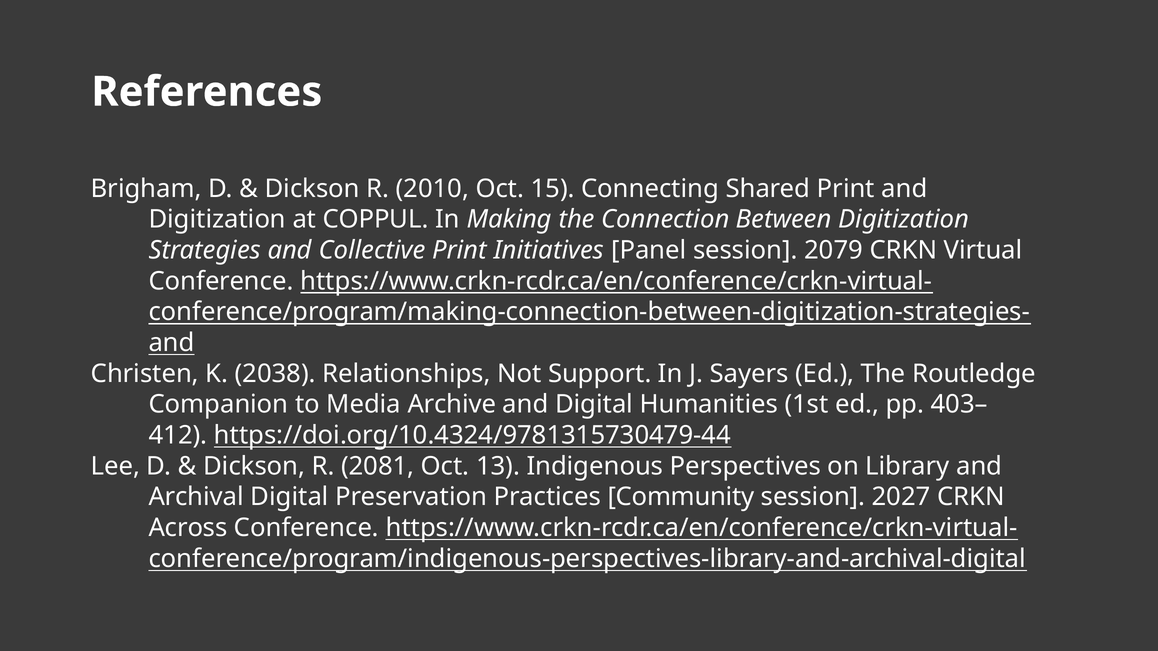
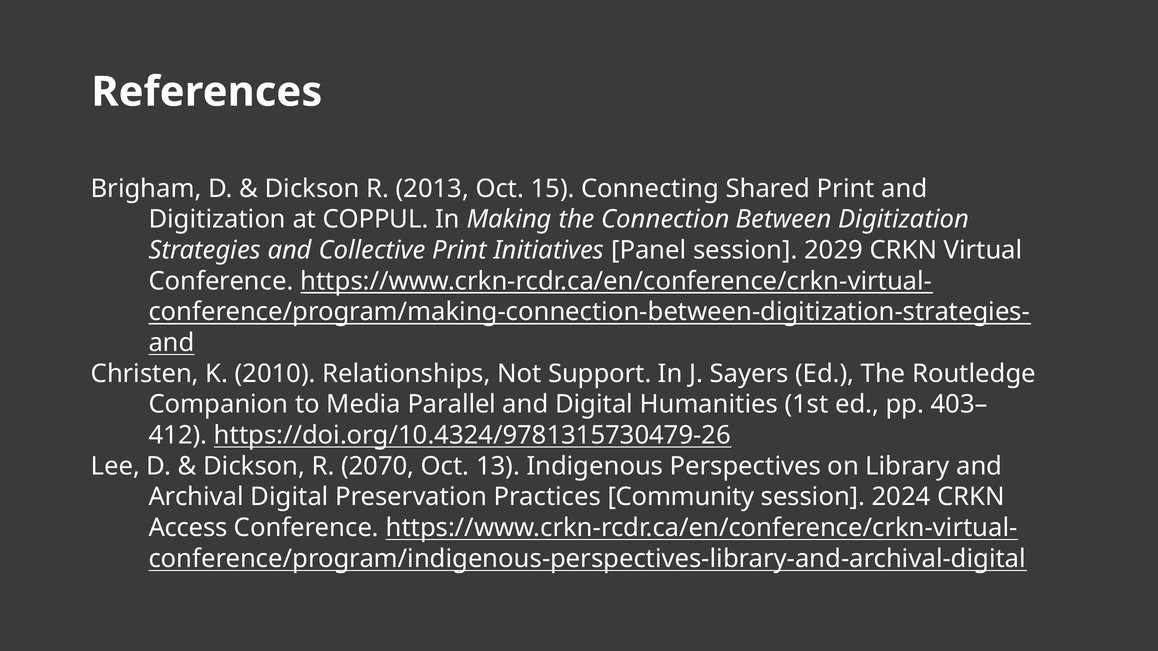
2010: 2010 -> 2013 (432, 189)
2079: 2079 -> 2029 (834, 250)
2038: 2038 -> 2010 (275, 374)
Archive: Archive -> Parallel (452, 405)
https://doi.org/10.4324/9781315730479-44: https://doi.org/10.4324/9781315730479-44 -> https://doi.org/10.4324/9781315730479-26 (472, 436)
2081: 2081 -> 2070 (378, 466)
2027: 2027 -> 2024 (901, 497)
Across: Across -> Access (188, 528)
